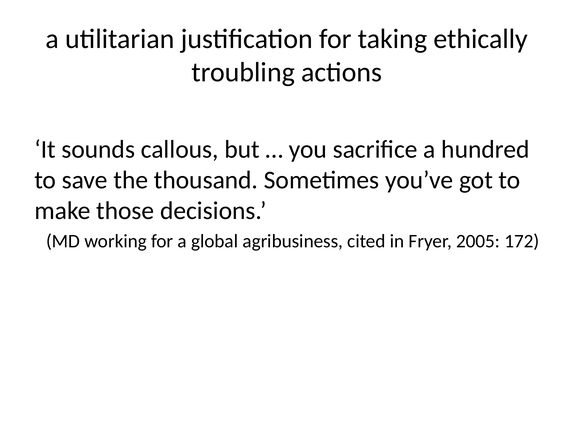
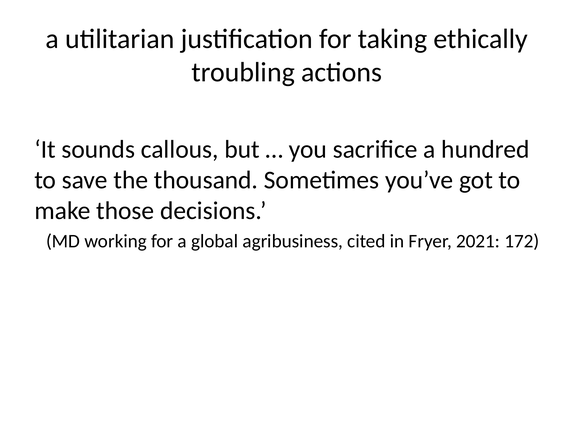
2005: 2005 -> 2021 (478, 241)
